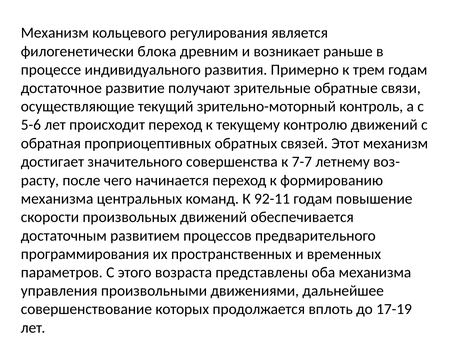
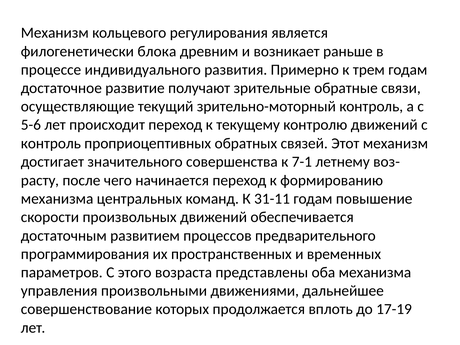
обратная: обратная -> контроль (51, 143)
7-7: 7-7 -> 7-1 (302, 162)
92-11: 92-11 -> 31-11 (272, 199)
